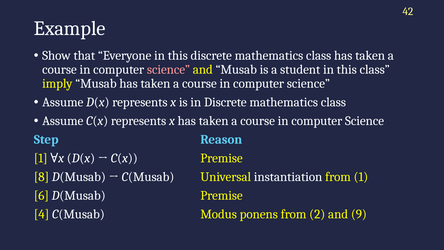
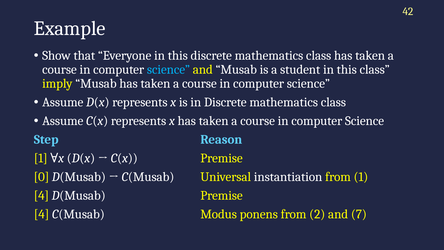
science colour: pink -> light blue (168, 70)
8: 8 -> 0 (41, 177)
6: 6 -> 4 (41, 195)
9: 9 -> 7 (359, 214)
